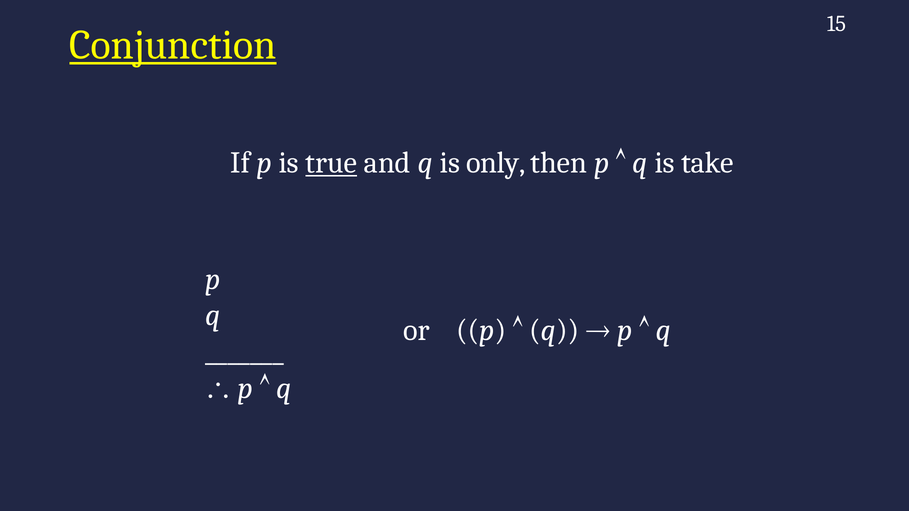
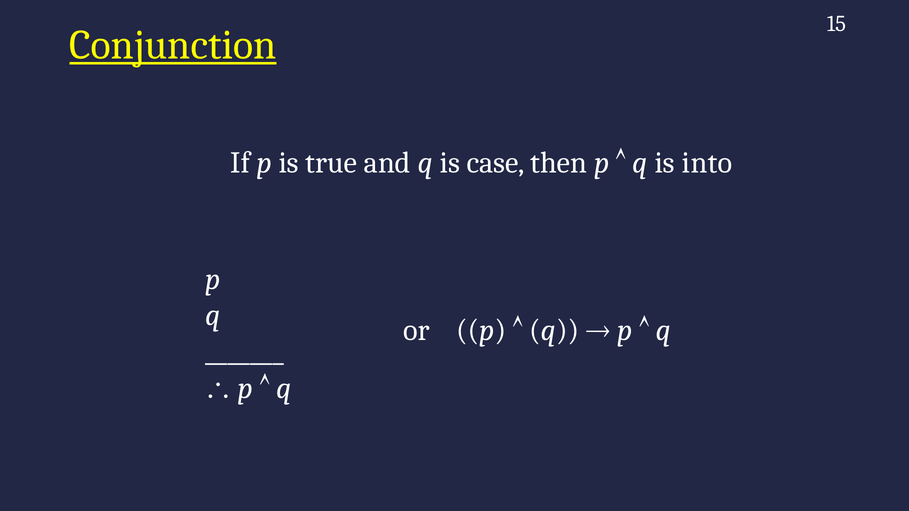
true underline: present -> none (331, 163)
only: only -> case (496, 163)
take: take -> into (707, 163)
